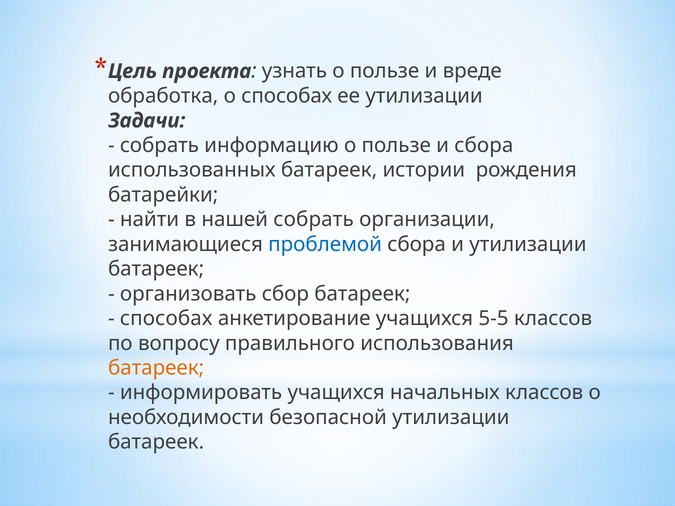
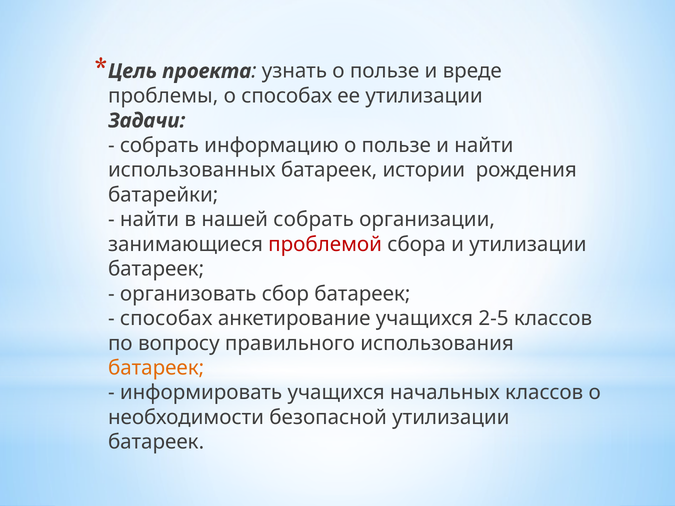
обработка: обработка -> проблемы (163, 96)
и сбора: сбора -> найти (484, 145)
проблемой colour: blue -> red (325, 244)
5-5: 5-5 -> 2-5 (494, 319)
